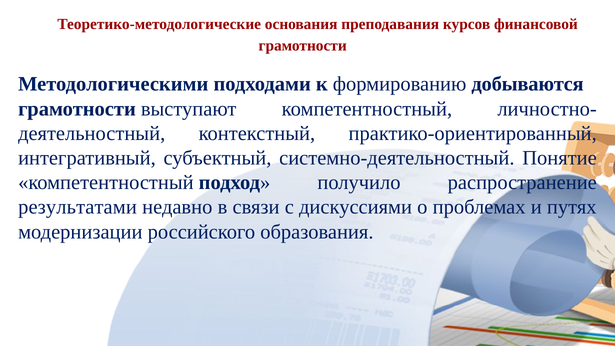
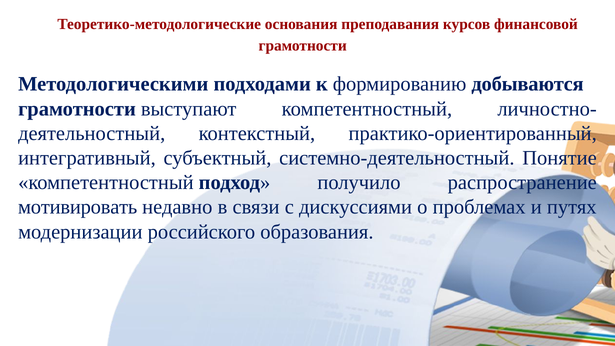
результатами: результатами -> мотивировать (78, 207)
